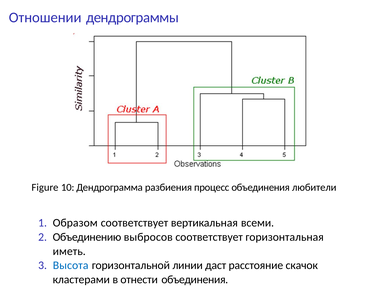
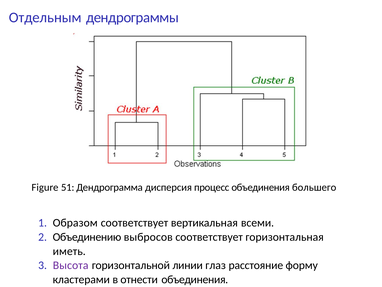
Отношении: Отношении -> Отдельным (45, 17)
10: 10 -> 51 (68, 187)
разбиения: разбиения -> дисперсия (168, 187)
любители: любители -> большего (314, 187)
Высота colour: blue -> purple (71, 265)
даст: даст -> глаз (216, 265)
скачок: скачок -> форму (302, 265)
